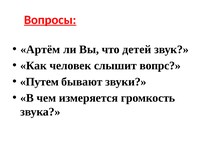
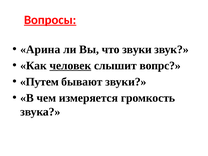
Артём: Артём -> Арина (40, 49)
что детей: детей -> звуки (137, 49)
человек underline: none -> present (70, 66)
